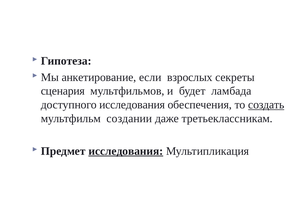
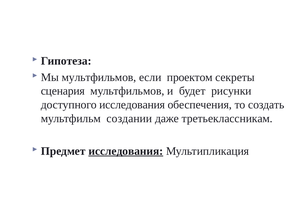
Мы анкетирование: анкетирование -> мультфильмов (99, 77)
взрослых: взрослых -> проектом (190, 77)
ламбада: ламбада -> рисунки (231, 91)
создать underline: present -> none (266, 105)
